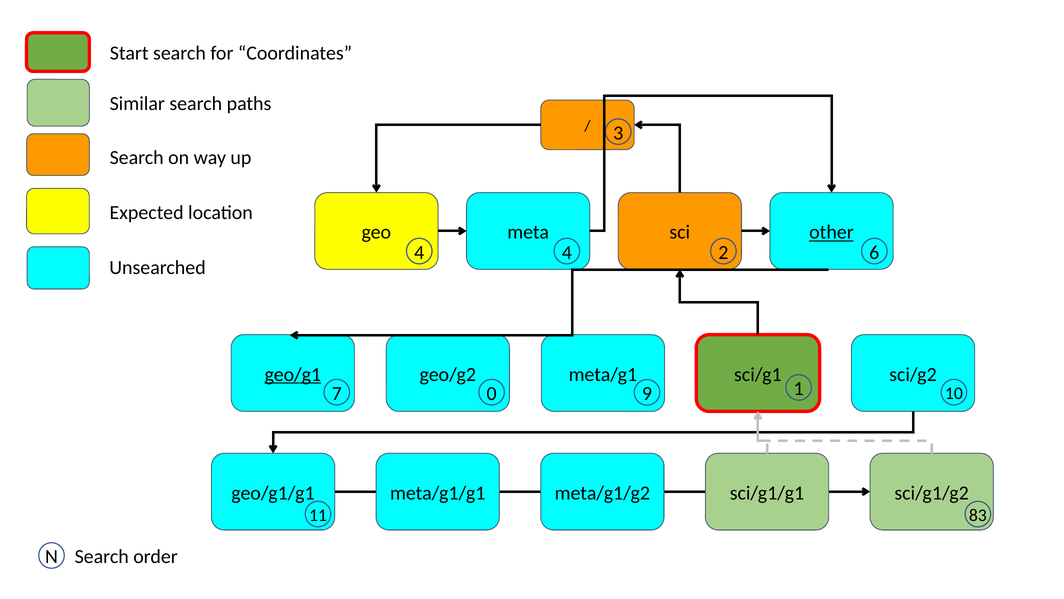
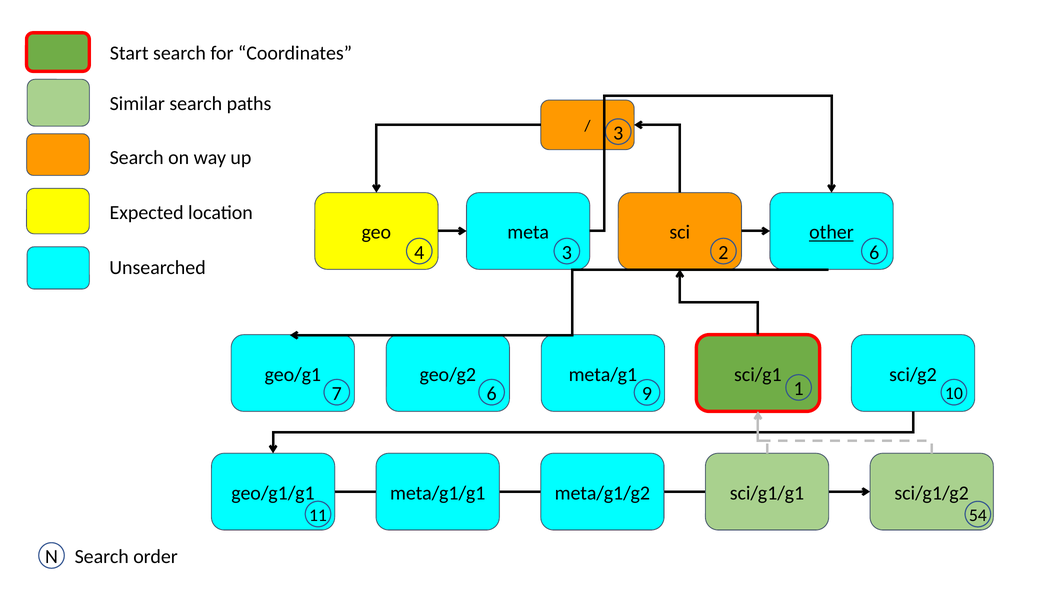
4 4: 4 -> 3 (567, 252)
geo/g1 underline: present -> none (293, 374)
7 0: 0 -> 6 (492, 393)
83: 83 -> 54 (978, 515)
